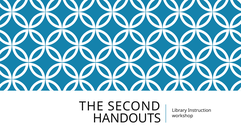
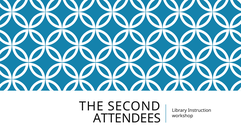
HANDOUTS: HANDOUTS -> ATTENDEES (127, 118)
